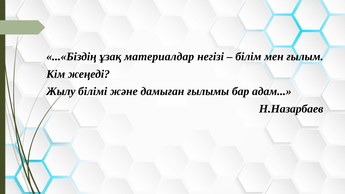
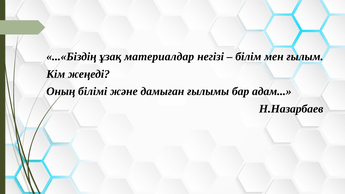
Жылу: Жылу -> Оның (61, 91)
